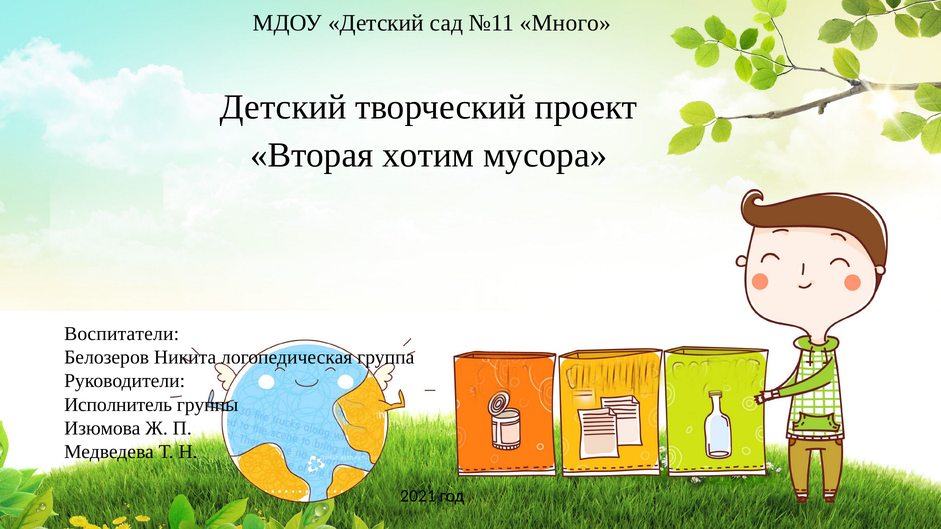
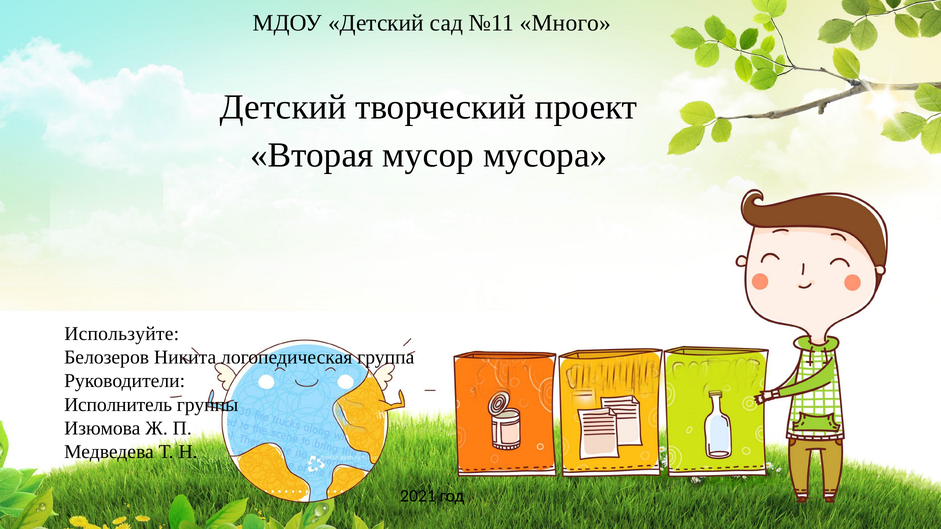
хотим: хотим -> мусор (428, 155)
Воспитатели: Воспитатели -> Используйте (122, 334)
